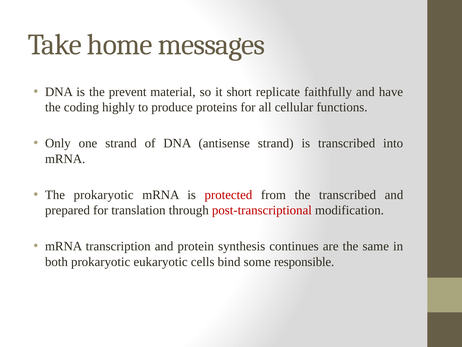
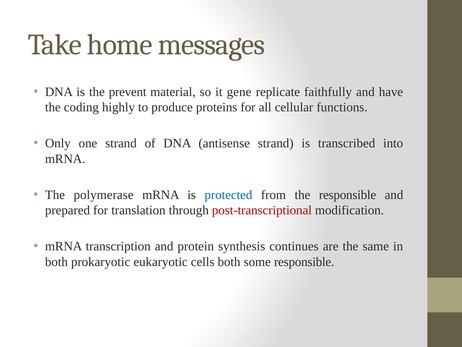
short: short -> gene (239, 92)
The prokaryotic: prokaryotic -> polymerase (104, 195)
protected colour: red -> blue (228, 195)
the transcribed: transcribed -> responsible (348, 195)
cells bind: bind -> both (229, 261)
